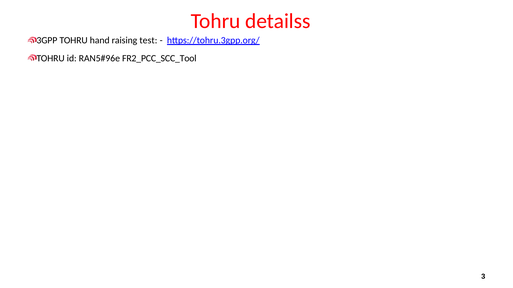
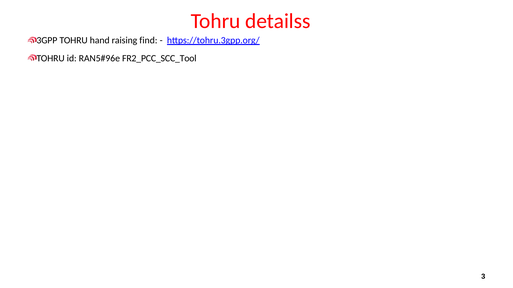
test: test -> find (148, 40)
